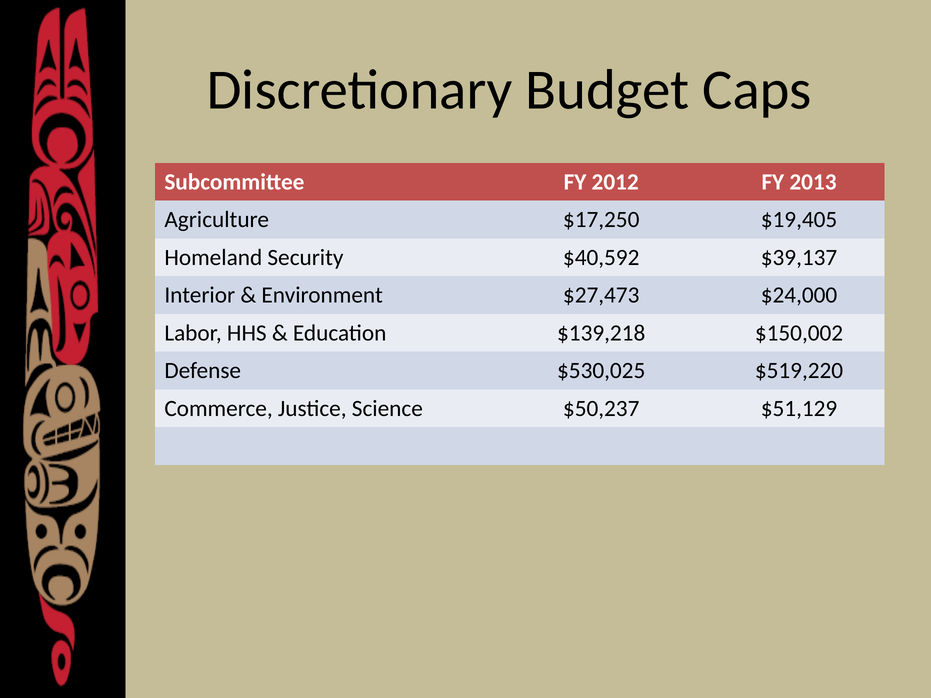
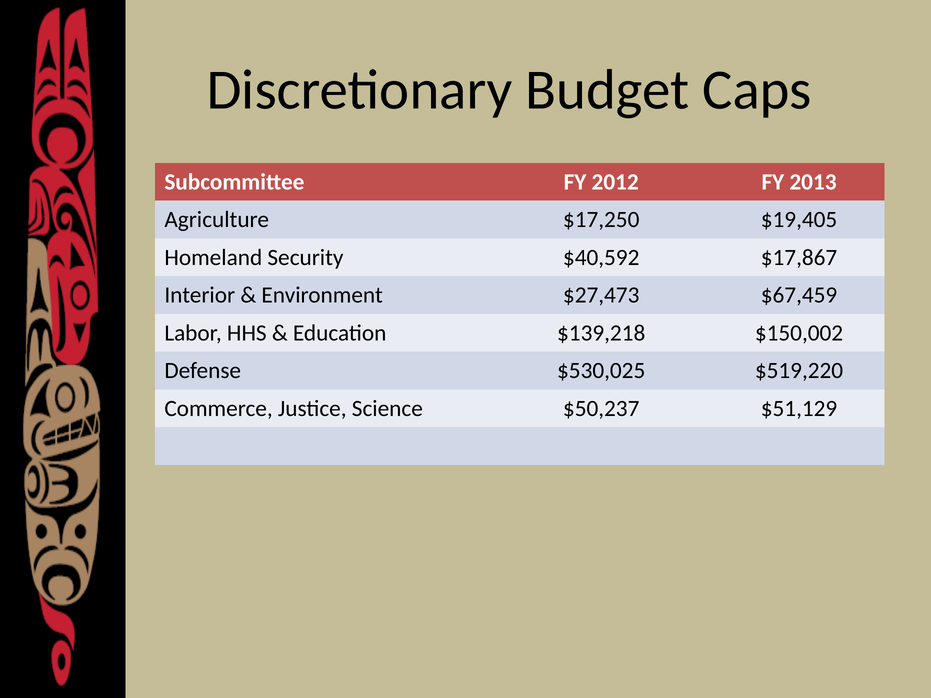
$39,137: $39,137 -> $17,867 (799, 258)
$24,000: $24,000 -> $67,459 (799, 295)
